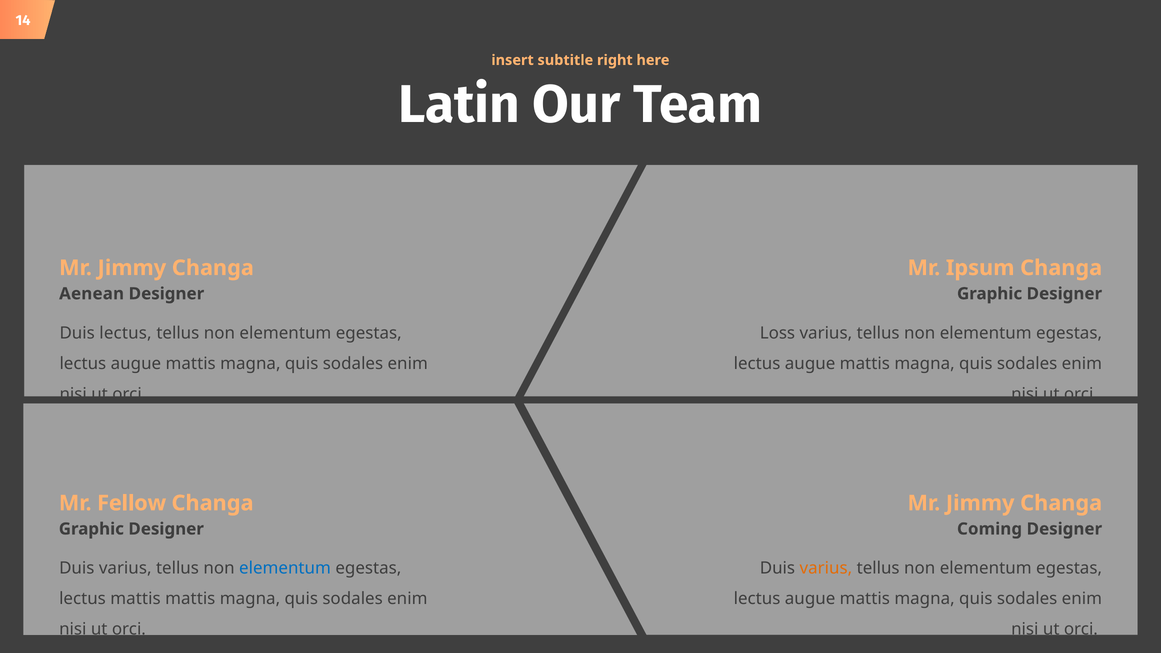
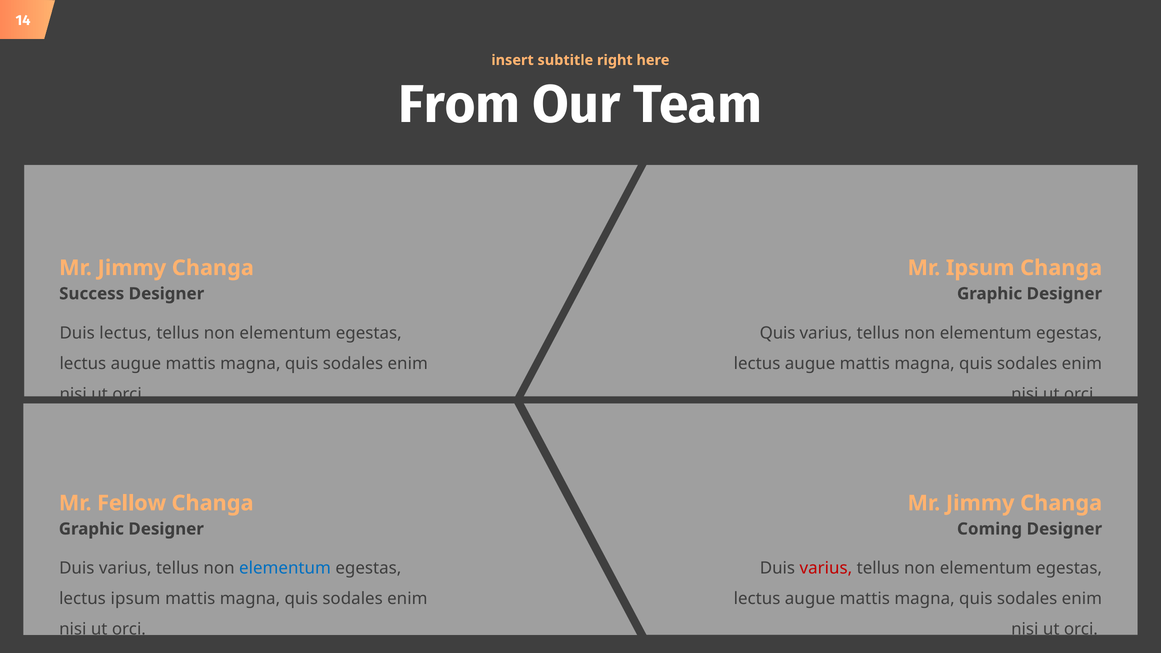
Latin: Latin -> From (459, 105)
Aenean: Aenean -> Success (92, 294)
Loss: Loss -> Quis (778, 333)
varius colour: orange -> red (826, 568)
lectus mattis: mattis -> ipsum (135, 599)
